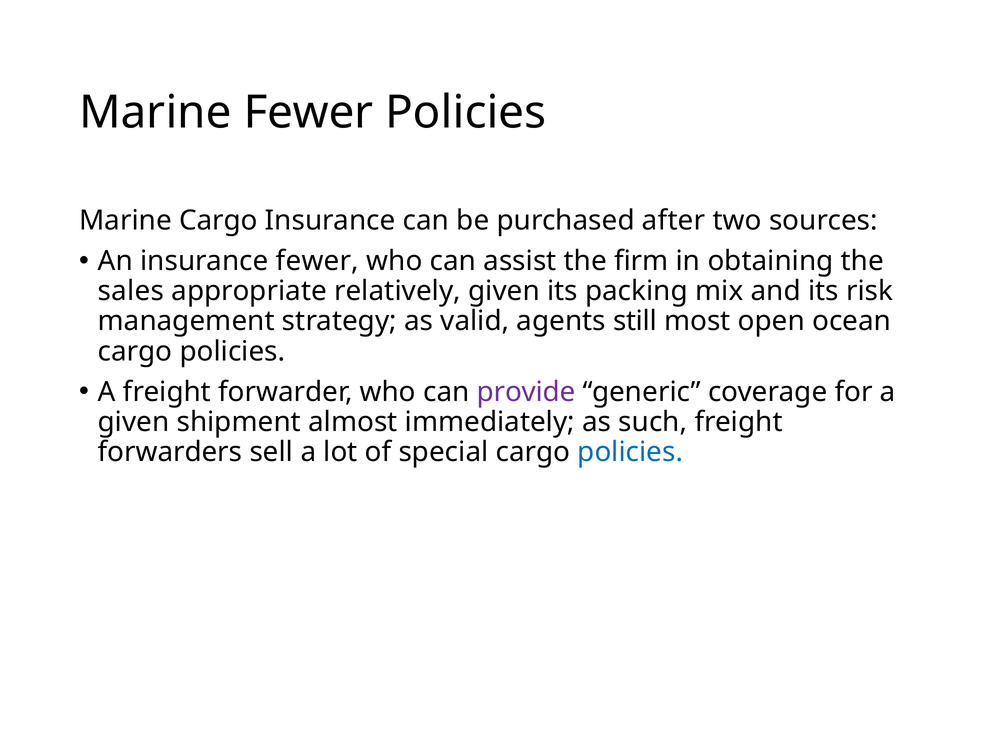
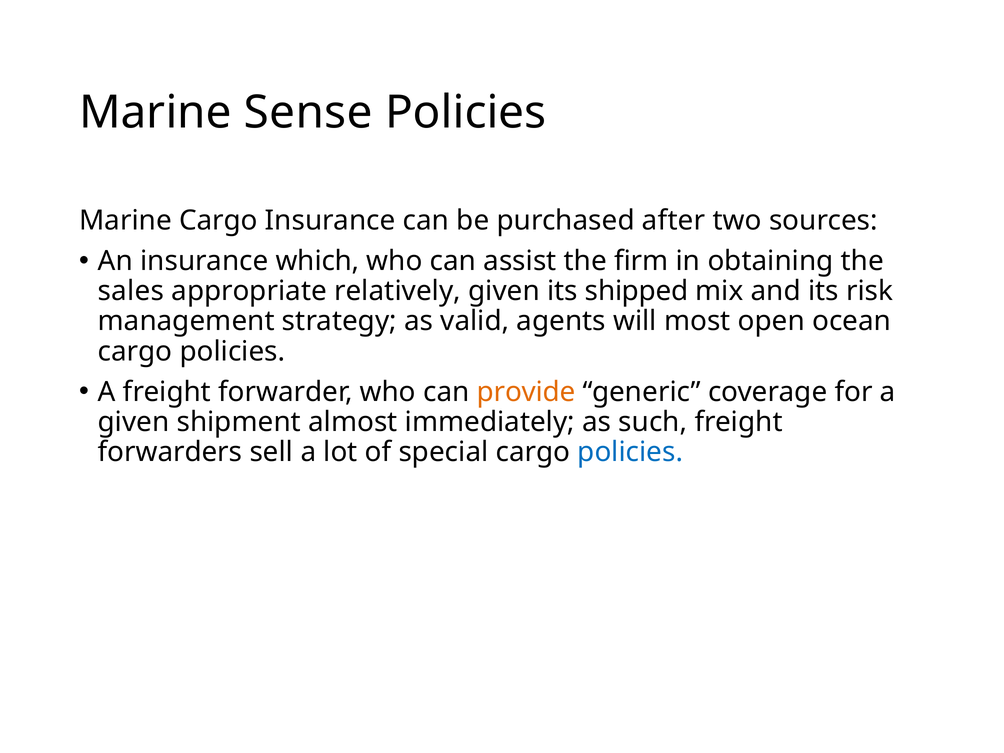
Marine Fewer: Fewer -> Sense (308, 113)
insurance fewer: fewer -> which (318, 261)
packing: packing -> shipped (637, 291)
still: still -> will (635, 321)
provide colour: purple -> orange (526, 392)
